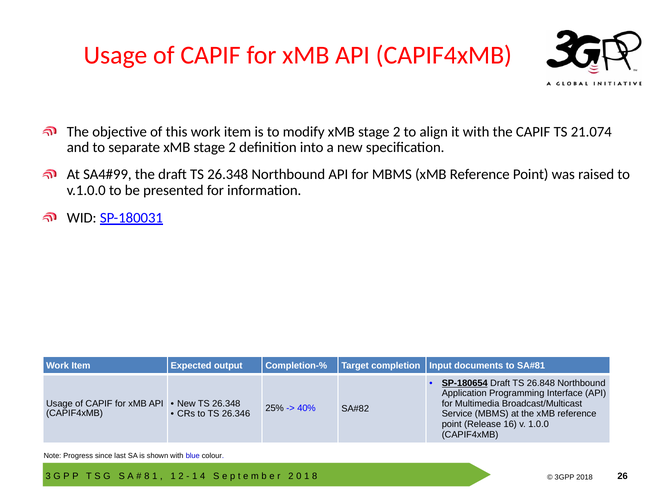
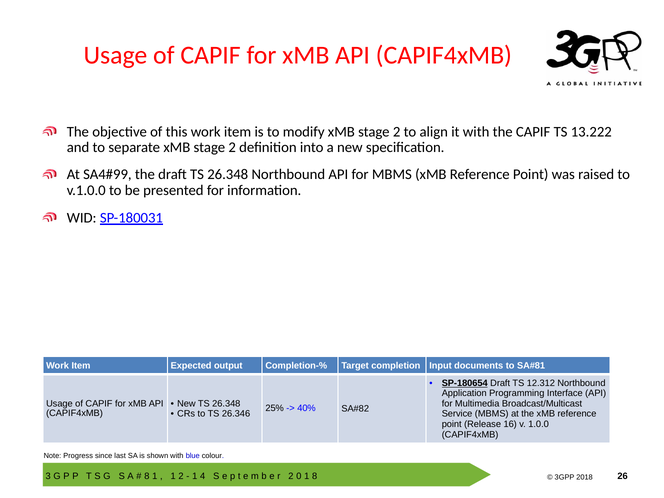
21.074: 21.074 -> 13.222 (591, 132)
26.848: 26.848 -> 12.312 (541, 383)
